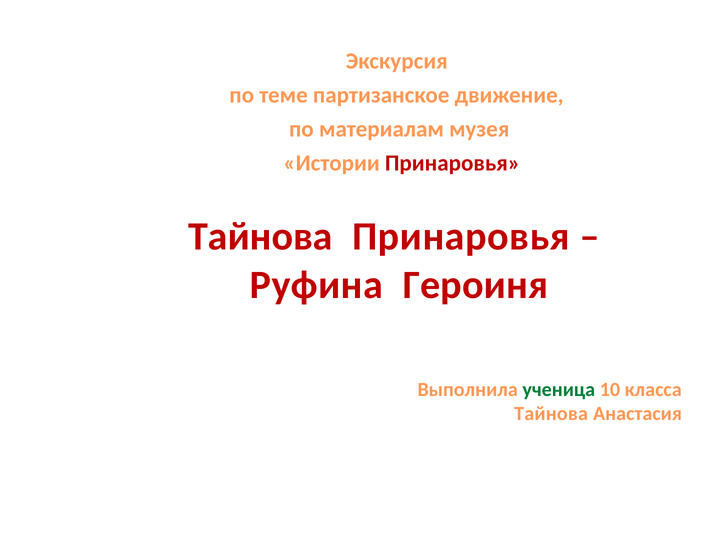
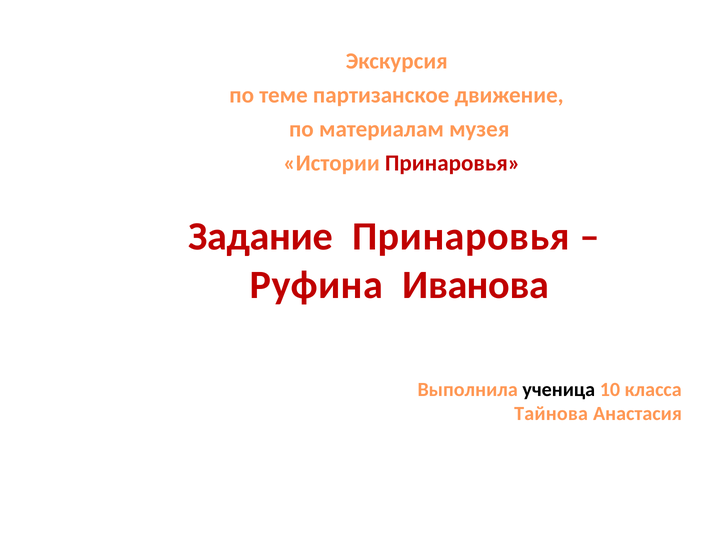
Тайнова: Тайнова -> Задание (260, 237)
Героиня: Героиня -> Иванова (476, 285)
ученица colour: green -> black (559, 390)
